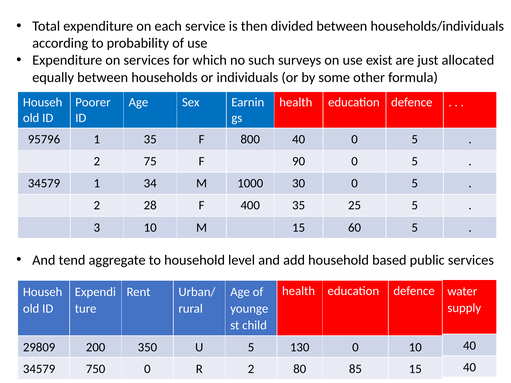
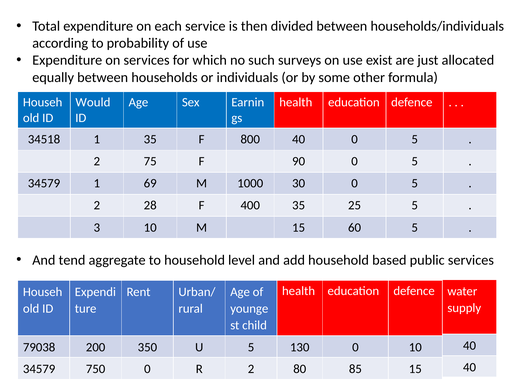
Poorer: Poorer -> Would (93, 102)
95796: 95796 -> 34518 (44, 139)
34: 34 -> 69 (150, 184)
29809: 29809 -> 79038 (39, 347)
